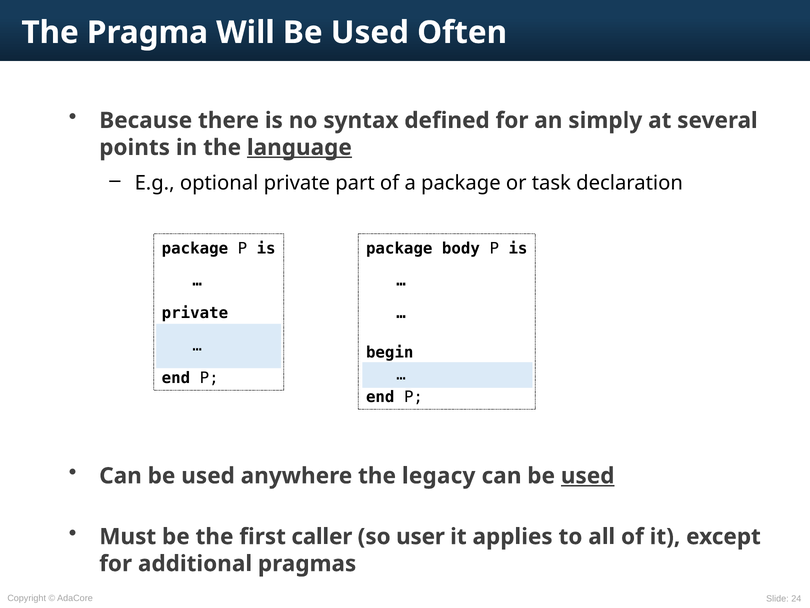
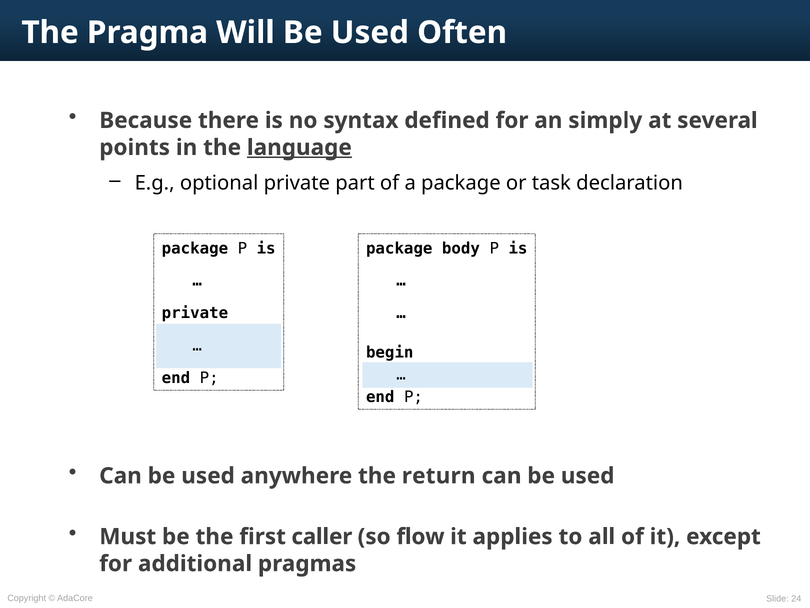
legacy: legacy -> return (439, 476)
used underline: present -> none (588, 476)
user: user -> flow (420, 536)
